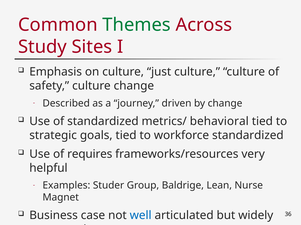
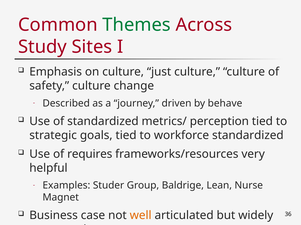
by change: change -> behave (225, 104)
behavioral: behavioral -> perception (219, 122)
well colour: blue -> orange (141, 216)
